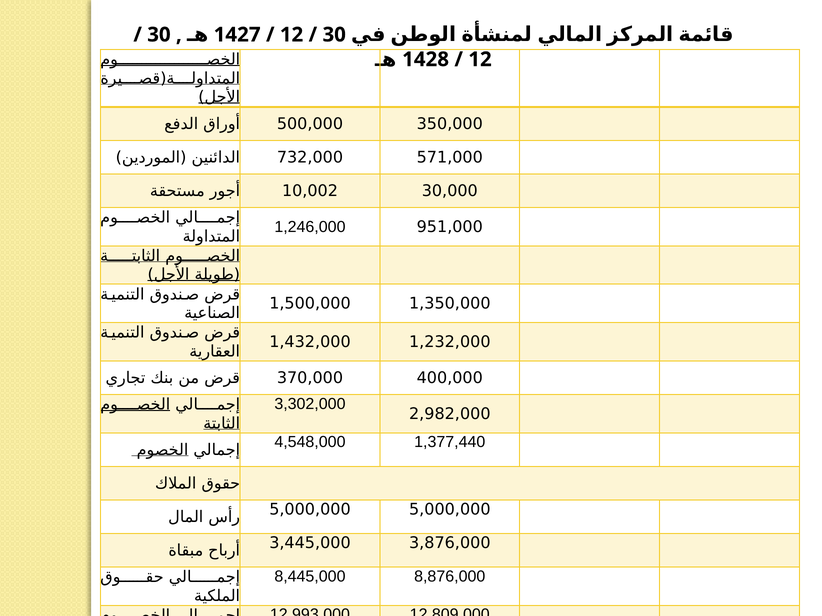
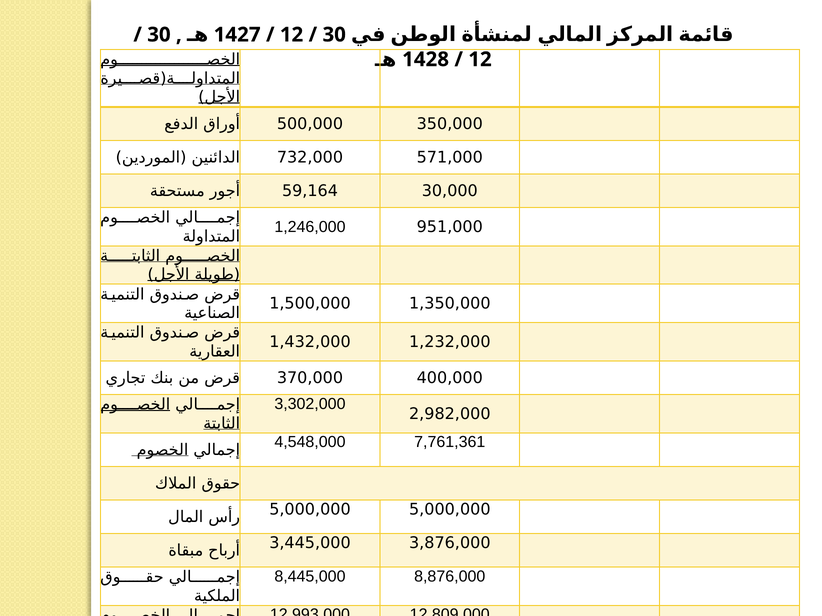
10,002: 10,002 -> 59,164 (310, 191)
1,377,440: 1,377,440 -> 7,761,361 (450, 442)
